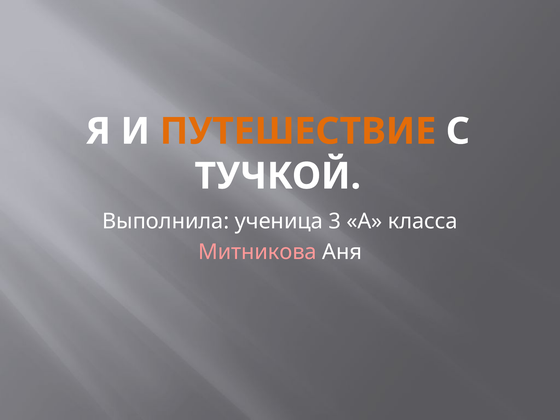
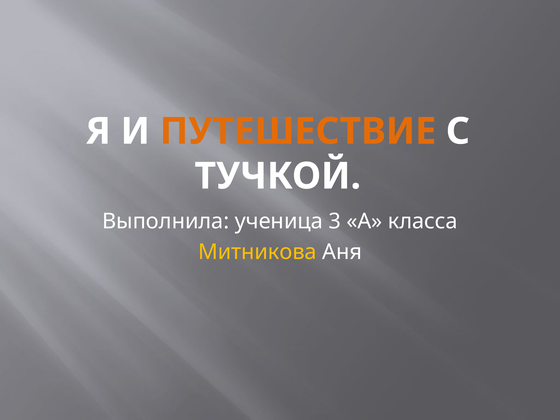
Митникова colour: pink -> yellow (257, 252)
